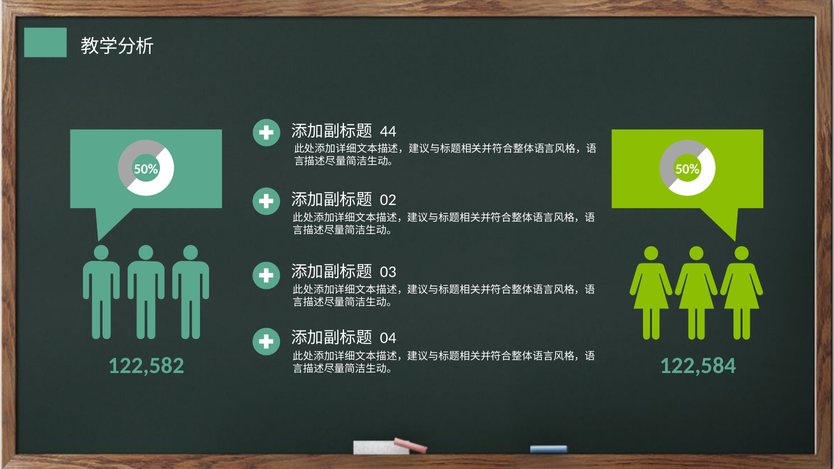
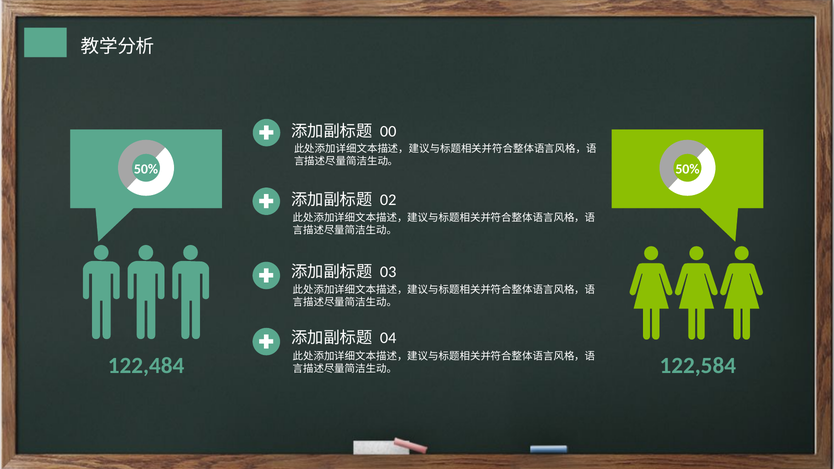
44: 44 -> 00 (388, 131)
122,582: 122,582 -> 122,484 (146, 366)
